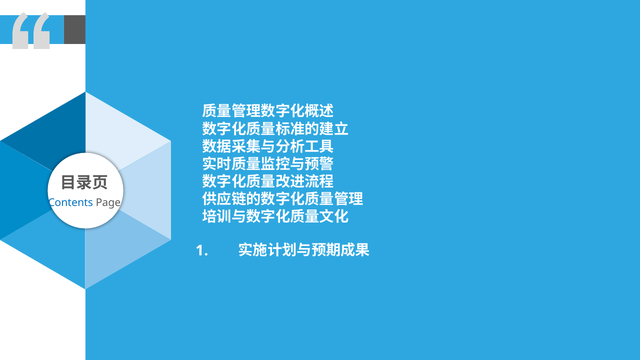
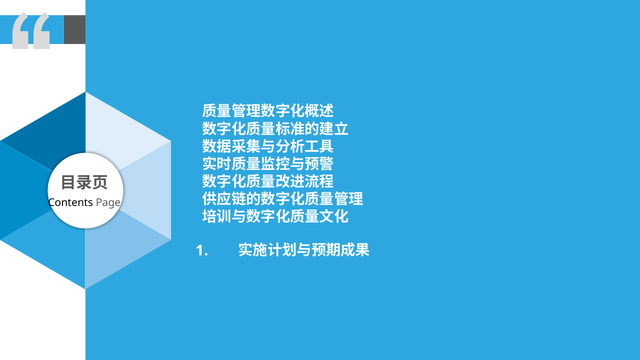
Contents colour: blue -> black (71, 203)
